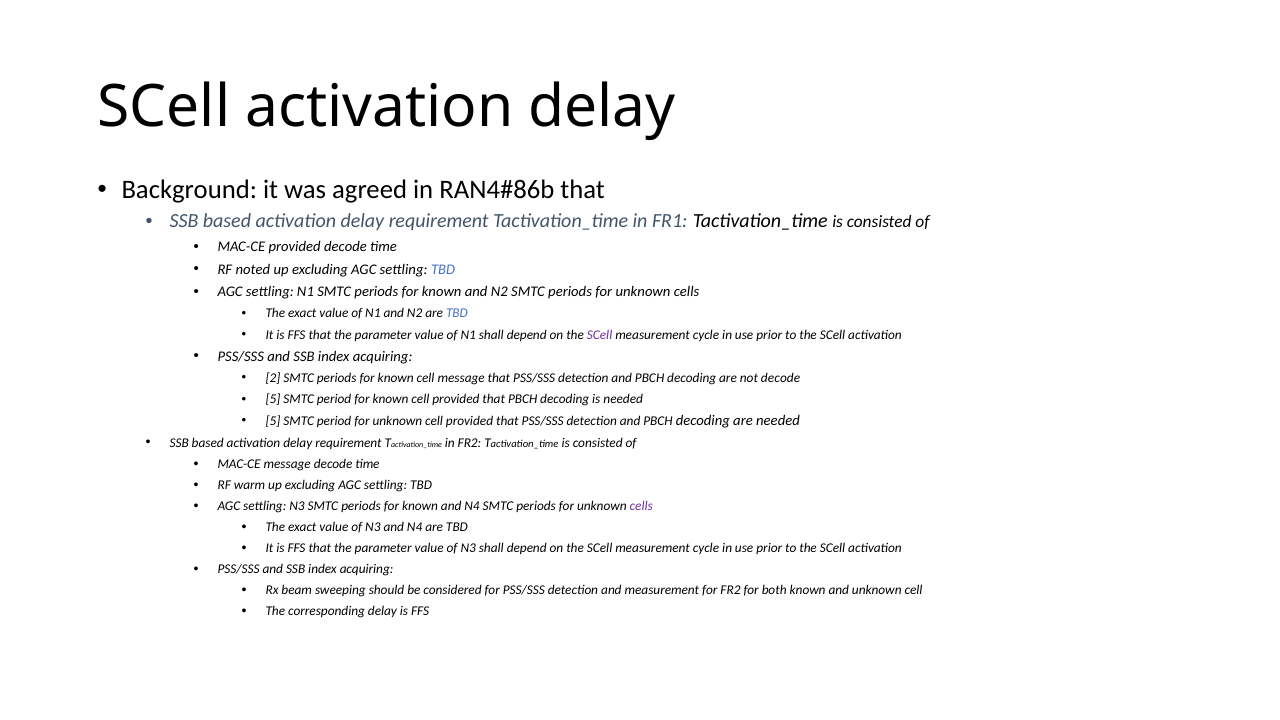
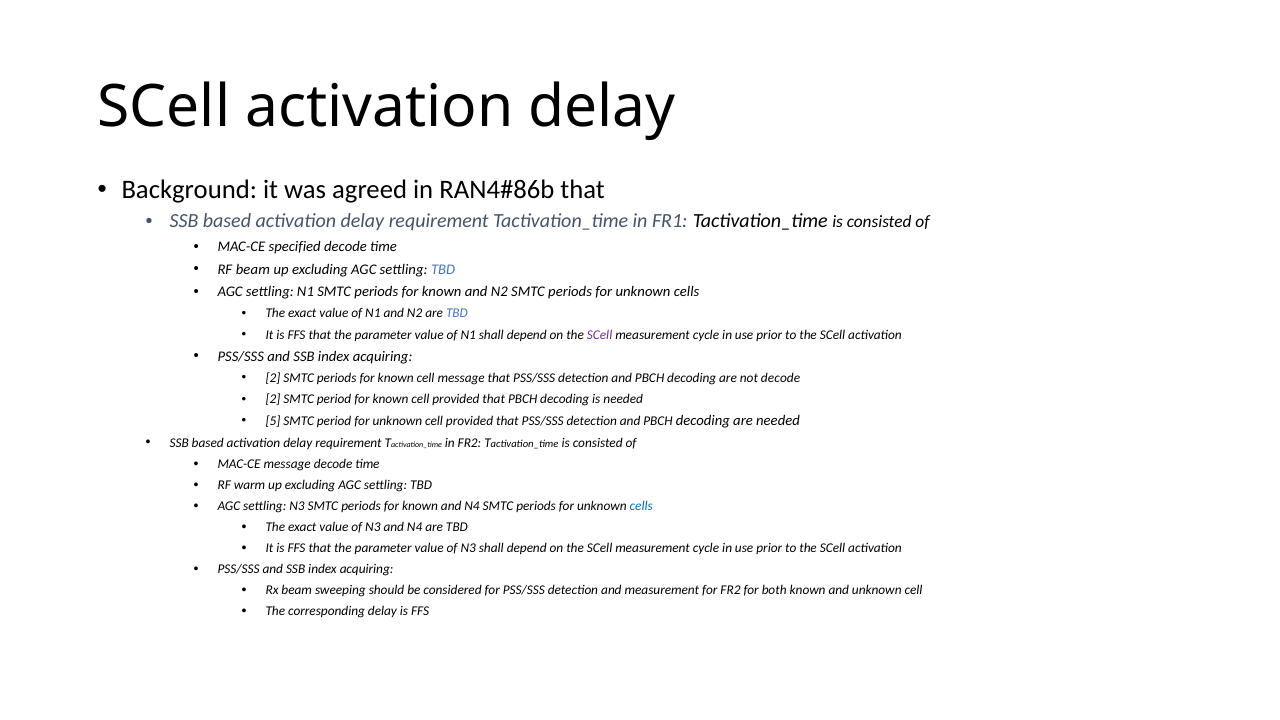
MAC-CE provided: provided -> specified (295, 247)
RF noted: noted -> beam (253, 269)
5: 5 -> 2 (273, 399)
cells colour: purple -> blue (641, 506)
